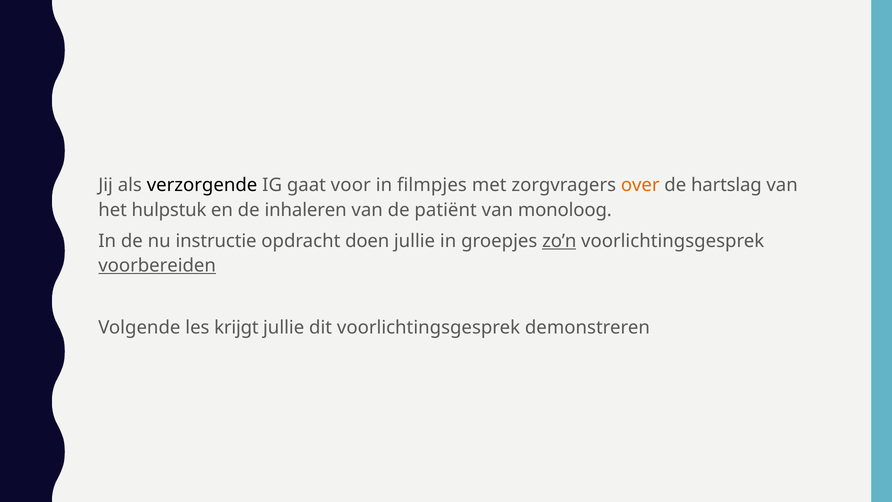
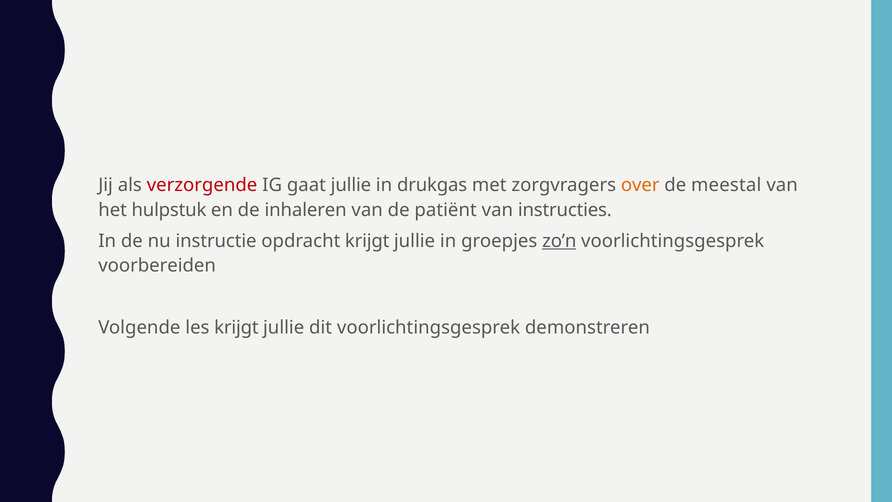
verzorgende colour: black -> red (202, 185)
gaat voor: voor -> jullie (351, 185)
filmpjes: filmpjes -> drukgas (432, 185)
hartslag: hartslag -> meestal (726, 185)
monoloog: monoloog -> instructies (565, 210)
opdracht doen: doen -> krijgt (367, 241)
voorbereiden underline: present -> none (157, 265)
